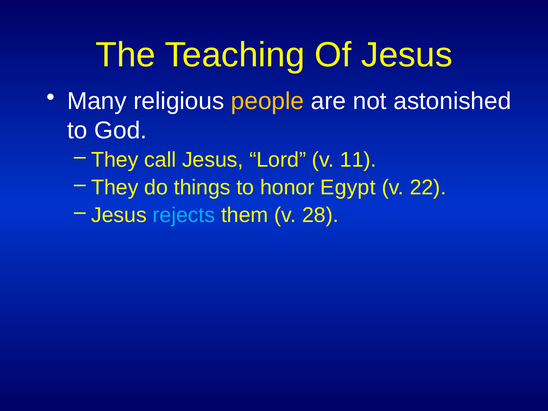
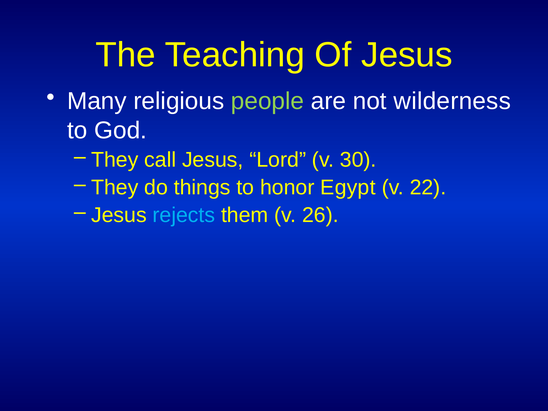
people colour: yellow -> light green (268, 101)
astonished: astonished -> wilderness (452, 101)
11: 11 -> 30 (358, 160)
28: 28 -> 26 (320, 215)
